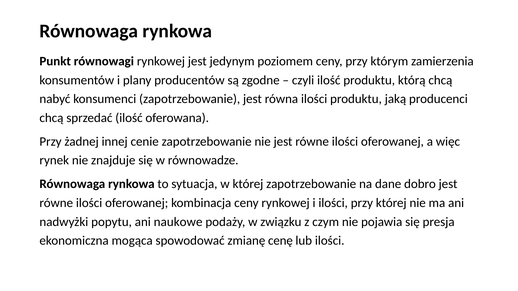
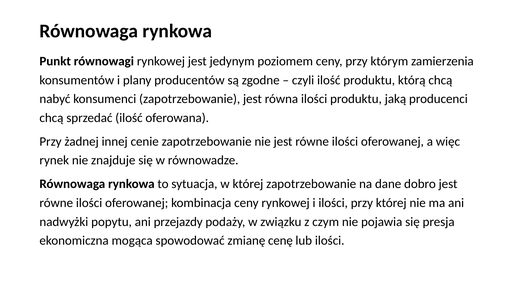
naukowe: naukowe -> przejazdy (178, 222)
